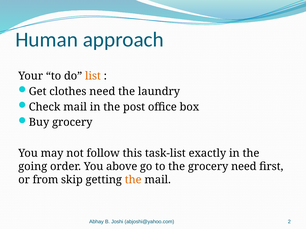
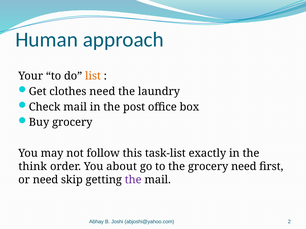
going: going -> think (33, 167)
above: above -> about (122, 167)
or from: from -> need (45, 180)
the colour: orange -> purple (133, 180)
